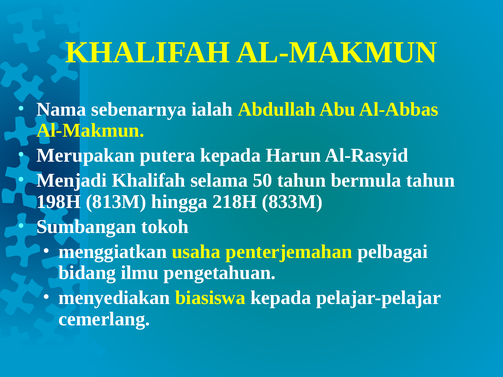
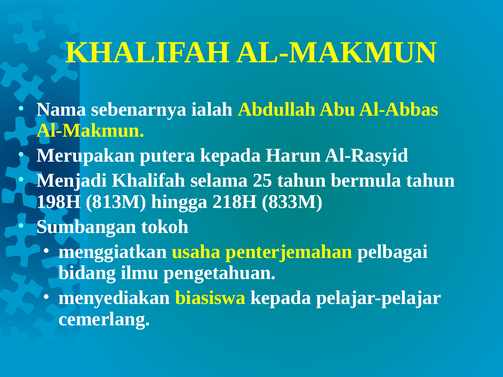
50: 50 -> 25 (262, 181)
